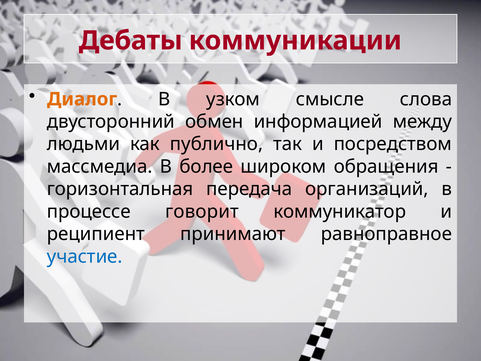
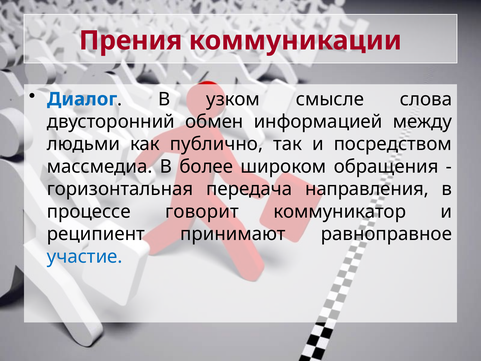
Дебаты: Дебаты -> Прения (131, 41)
Диалог colour: orange -> blue (82, 99)
организаций: организаций -> направления (367, 189)
